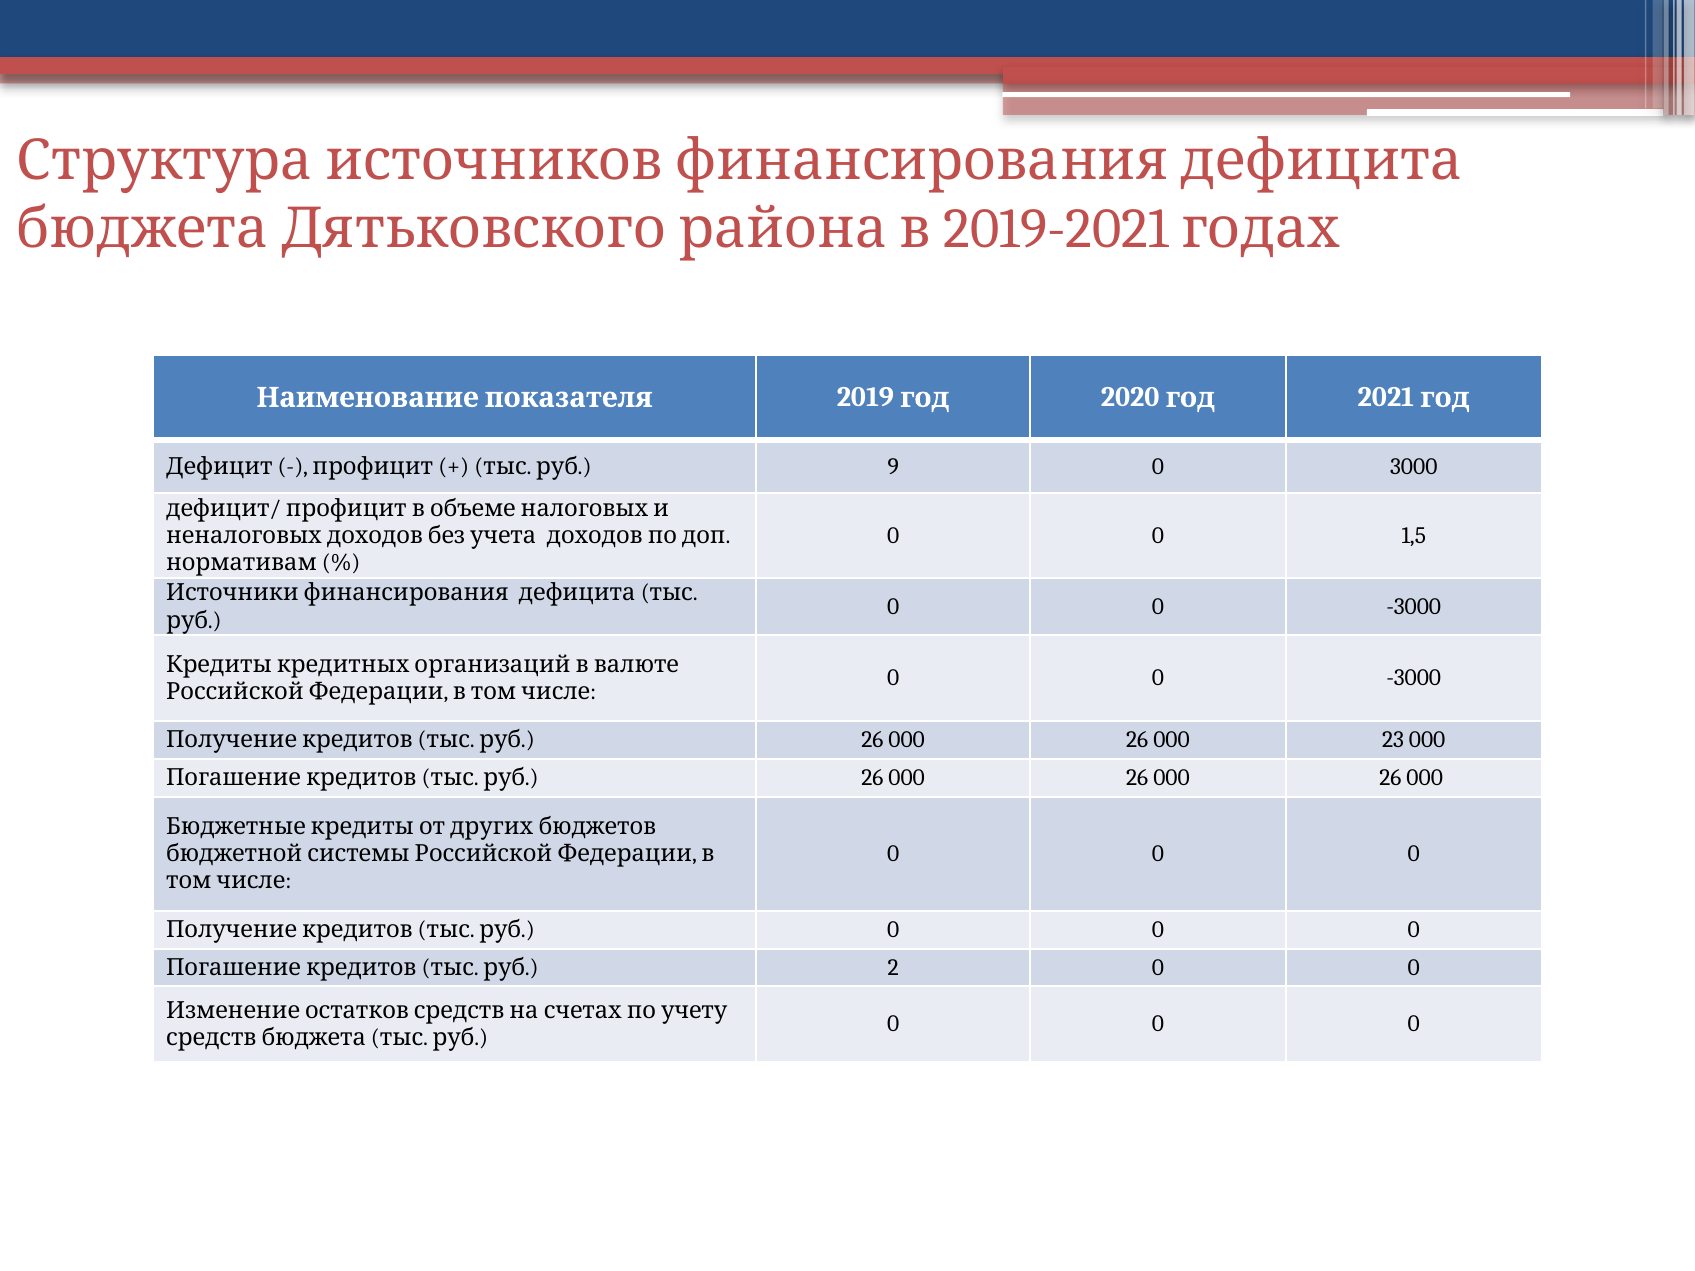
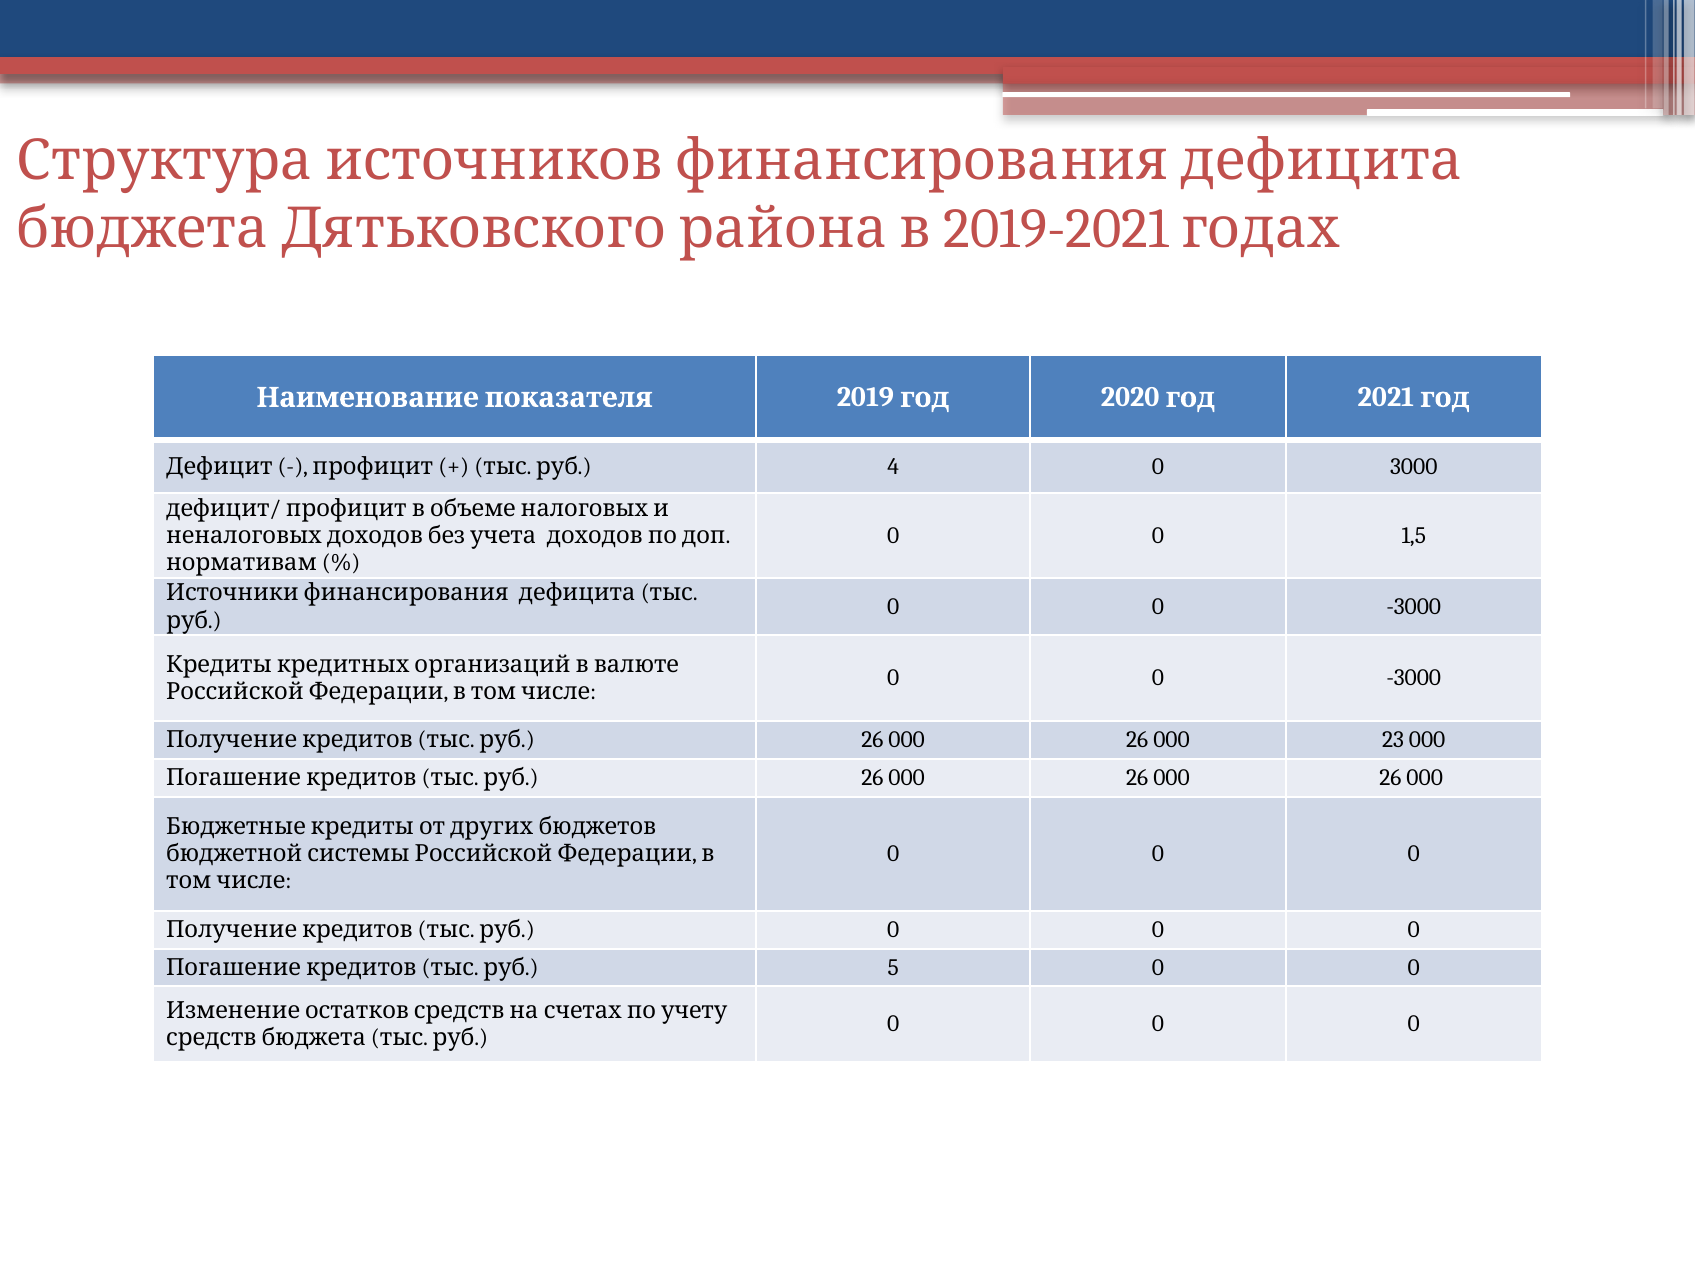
9: 9 -> 4 (893, 466)
2: 2 -> 5 (893, 968)
